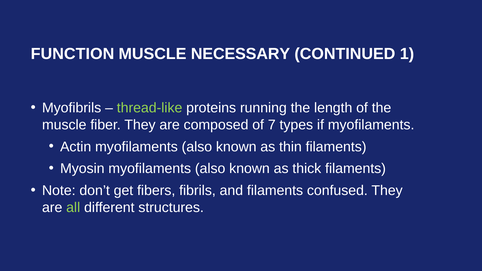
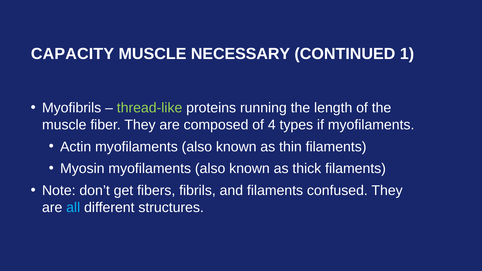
FUNCTION: FUNCTION -> CAPACITY (72, 54)
7: 7 -> 4 (272, 125)
all colour: light green -> light blue (73, 208)
